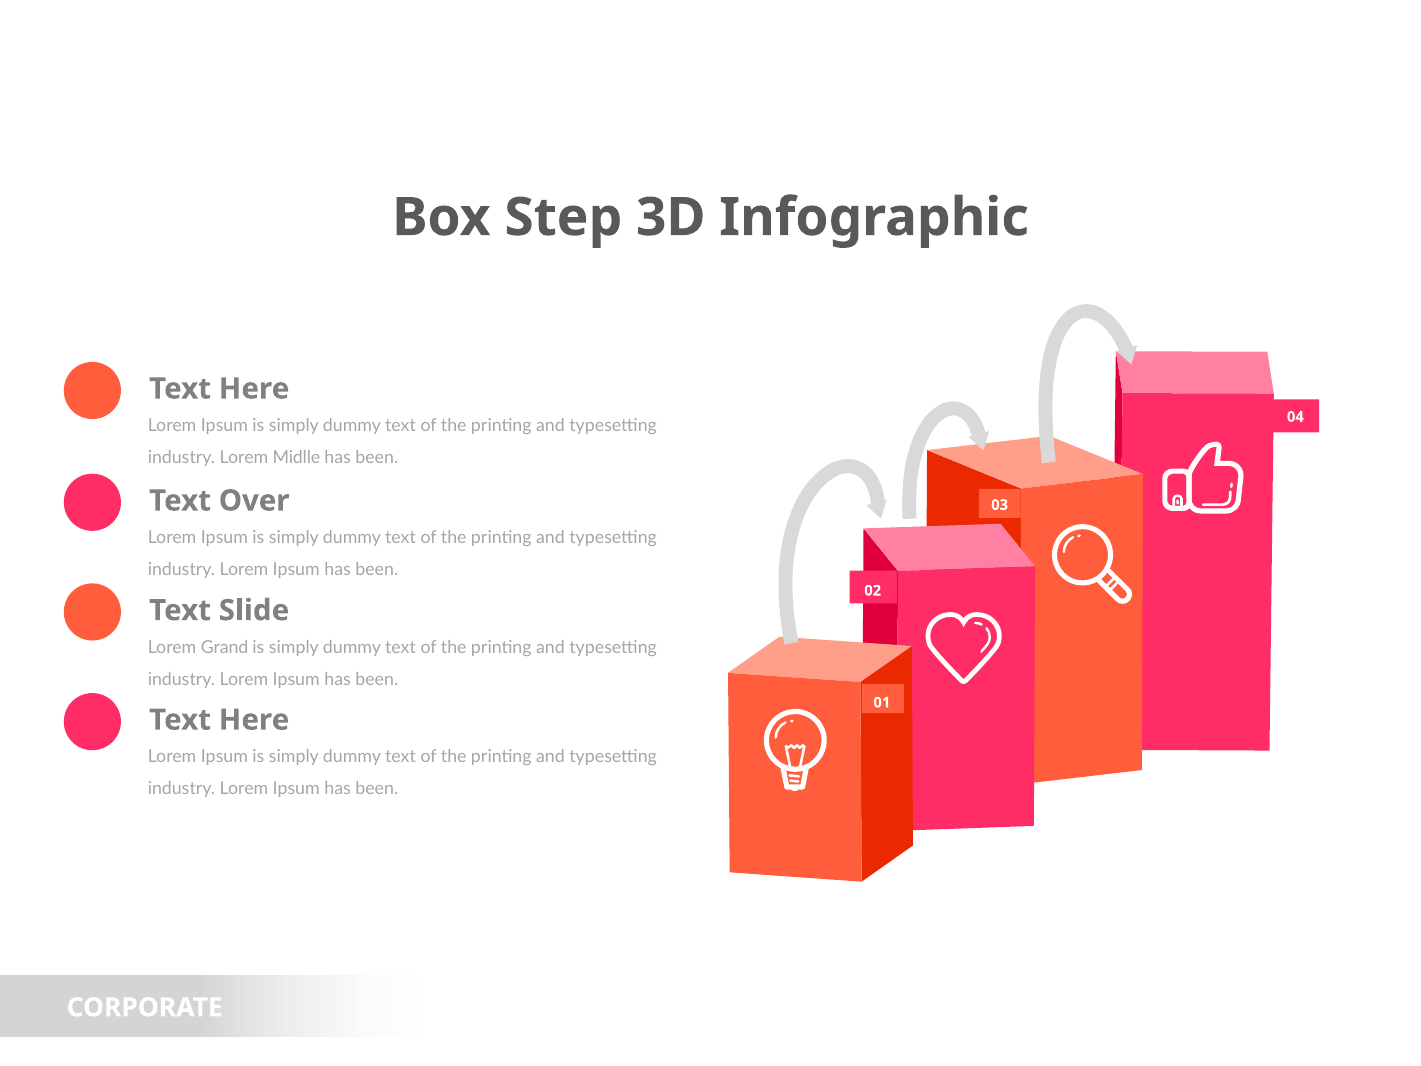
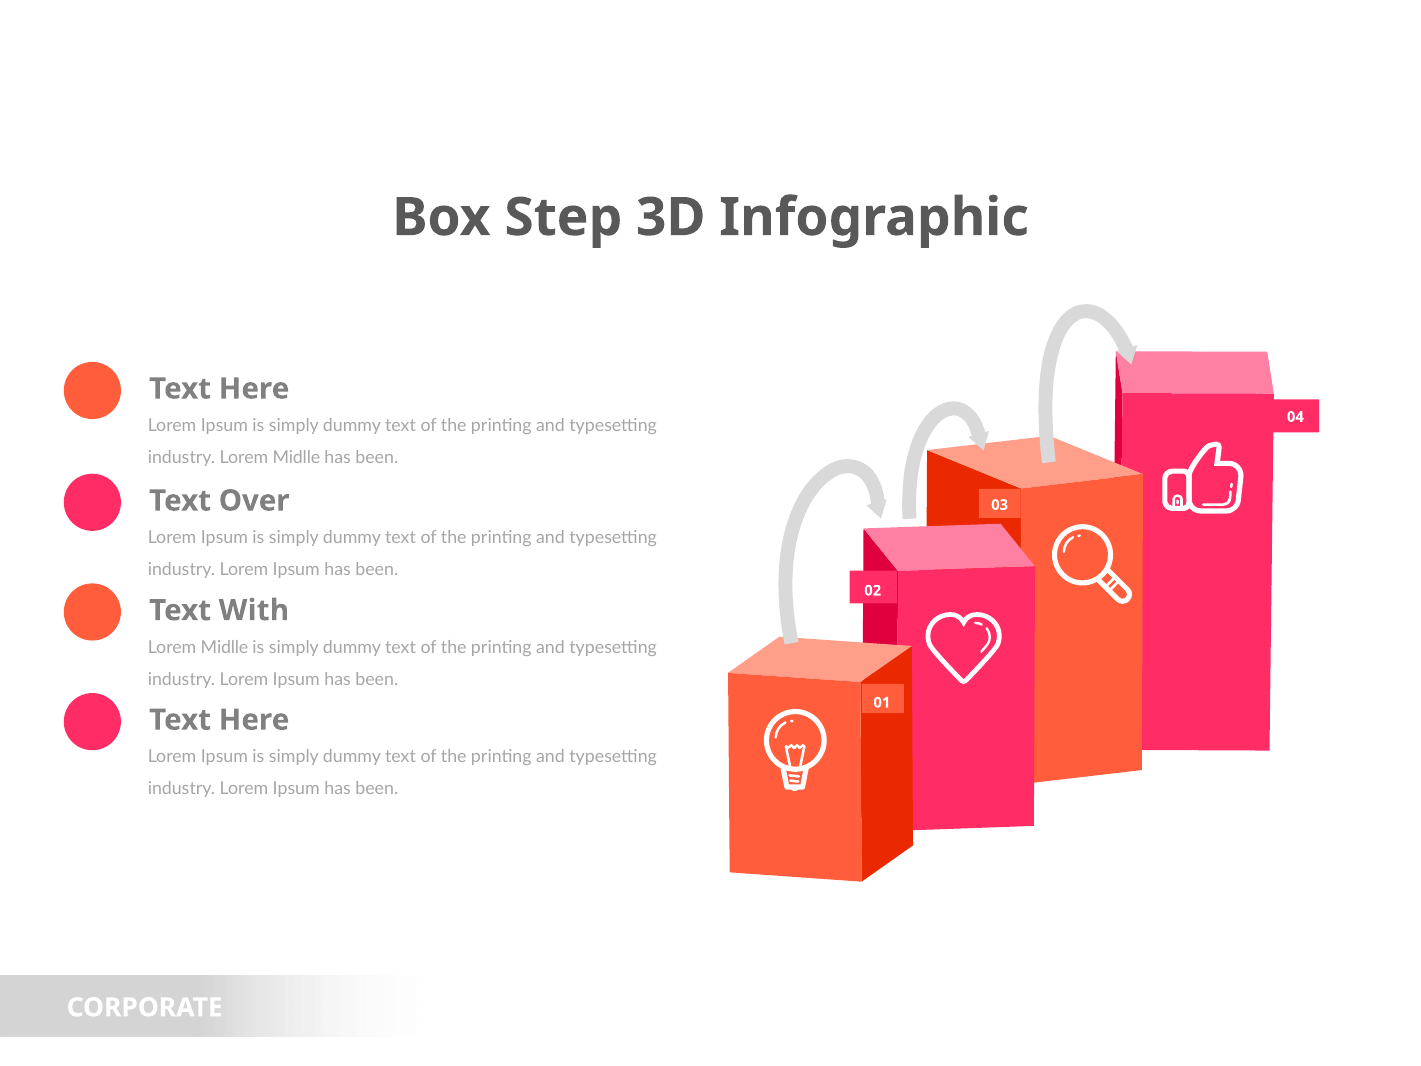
Slide: Slide -> With (254, 610)
Grand: Grand -> Midlle (225, 647)
